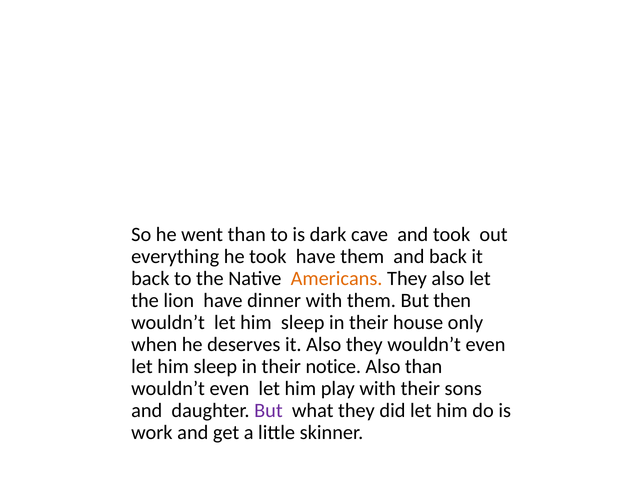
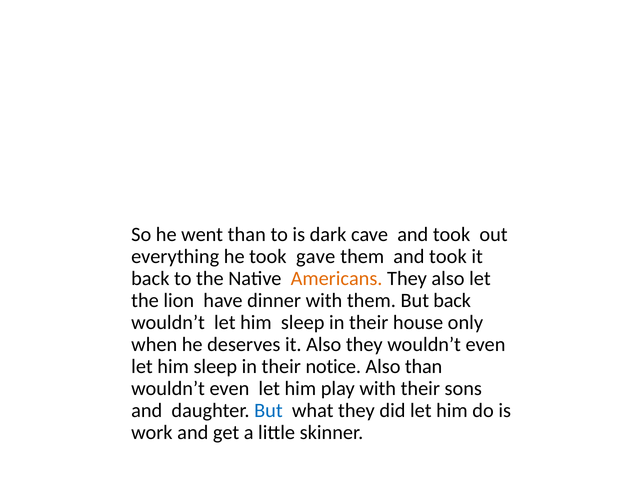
took have: have -> gave (316, 256)
them and back: back -> took (448, 256)
But then: then -> back (452, 300)
But colour: purple -> blue (268, 410)
